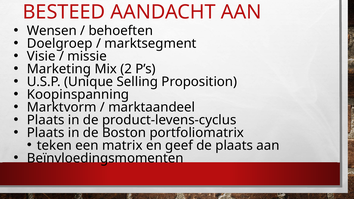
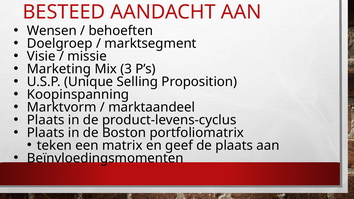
2: 2 -> 3 (126, 69)
